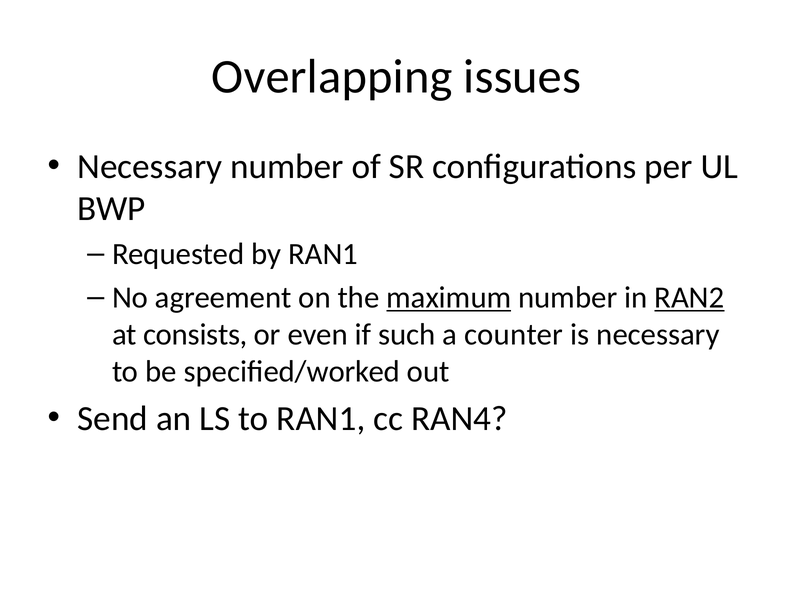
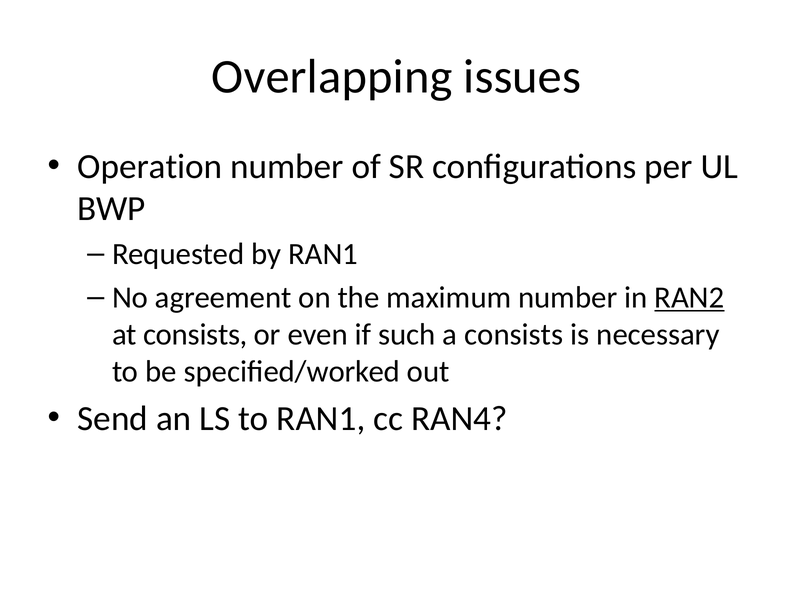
Necessary: Necessary -> Operation (150, 166)
maximum underline: present -> none (449, 297)
a counter: counter -> consists (514, 334)
